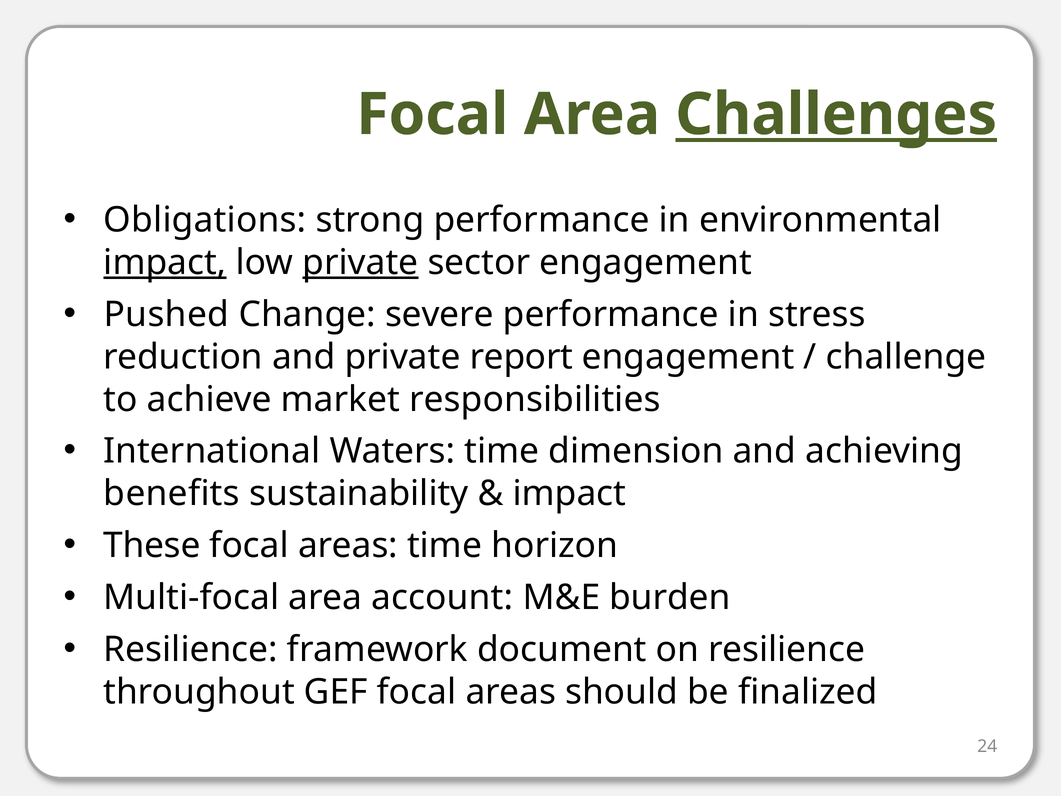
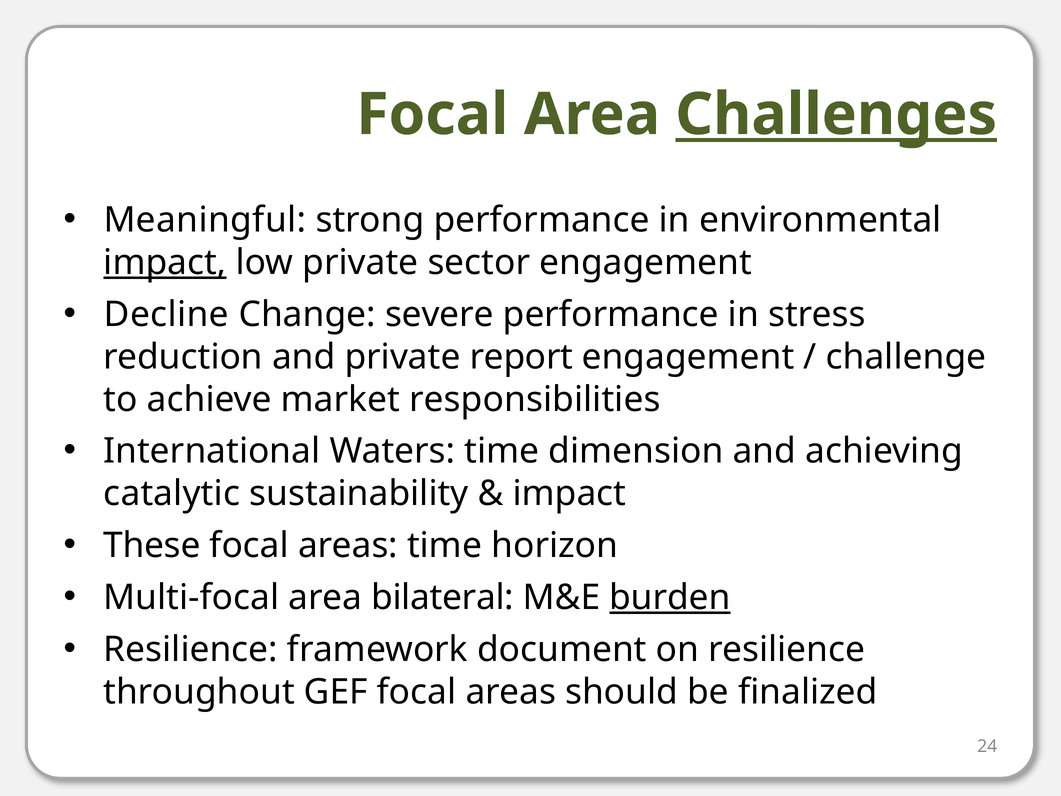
Obligations: Obligations -> Meaningful (205, 220)
private underline: present -> none (360, 262)
Pushed: Pushed -> Decline (166, 314)
benefits: benefits -> catalytic (172, 494)
account: account -> bilateral (442, 597)
burden underline: none -> present (670, 597)
